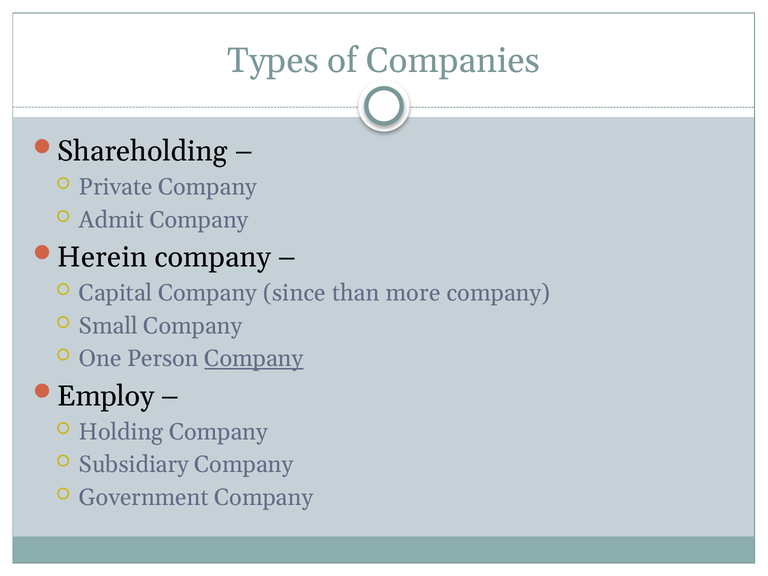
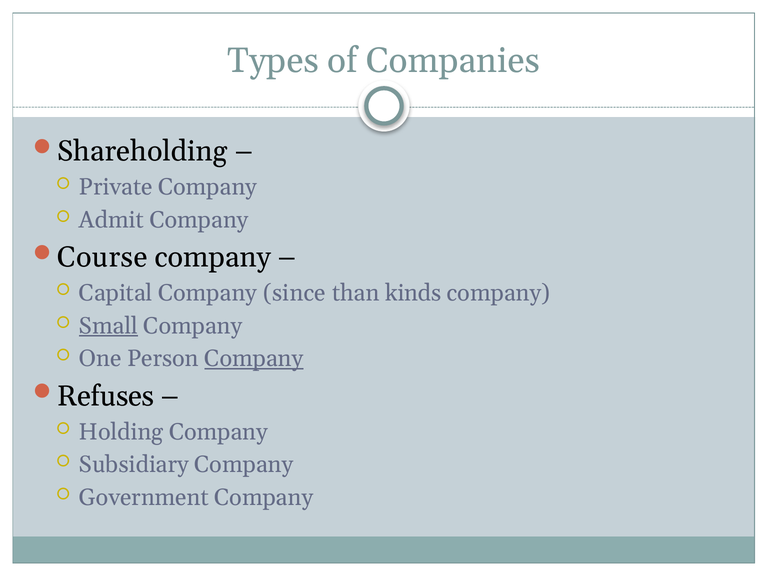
Herein: Herein -> Course (102, 257)
more: more -> kinds (413, 293)
Small underline: none -> present (108, 326)
Employ: Employ -> Refuses (106, 396)
